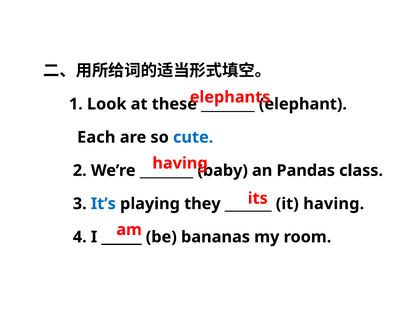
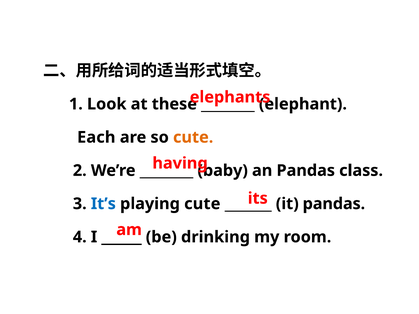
cute colour: blue -> orange (193, 137)
playing they: they -> cute (202, 204)
it having: having -> pandas (334, 204)
bananas: bananas -> drinking (216, 237)
